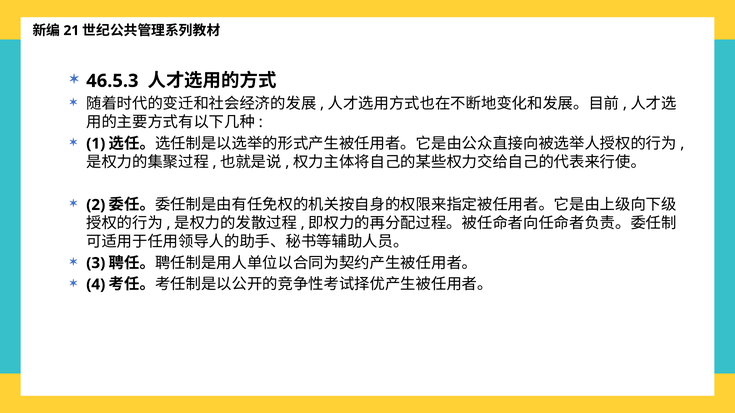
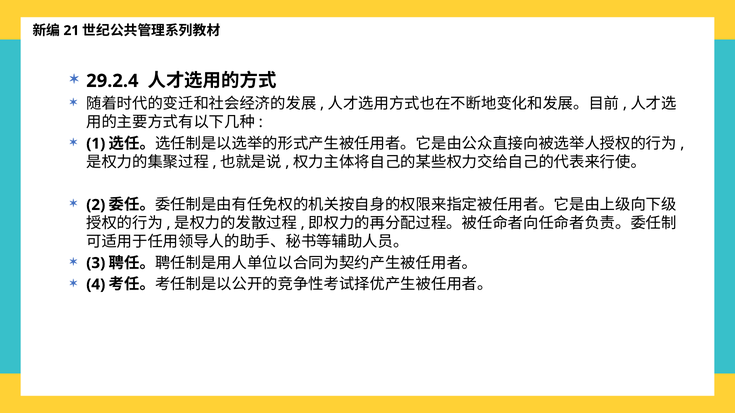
46.5.3: 46.5.3 -> 29.2.4 (112, 81)
